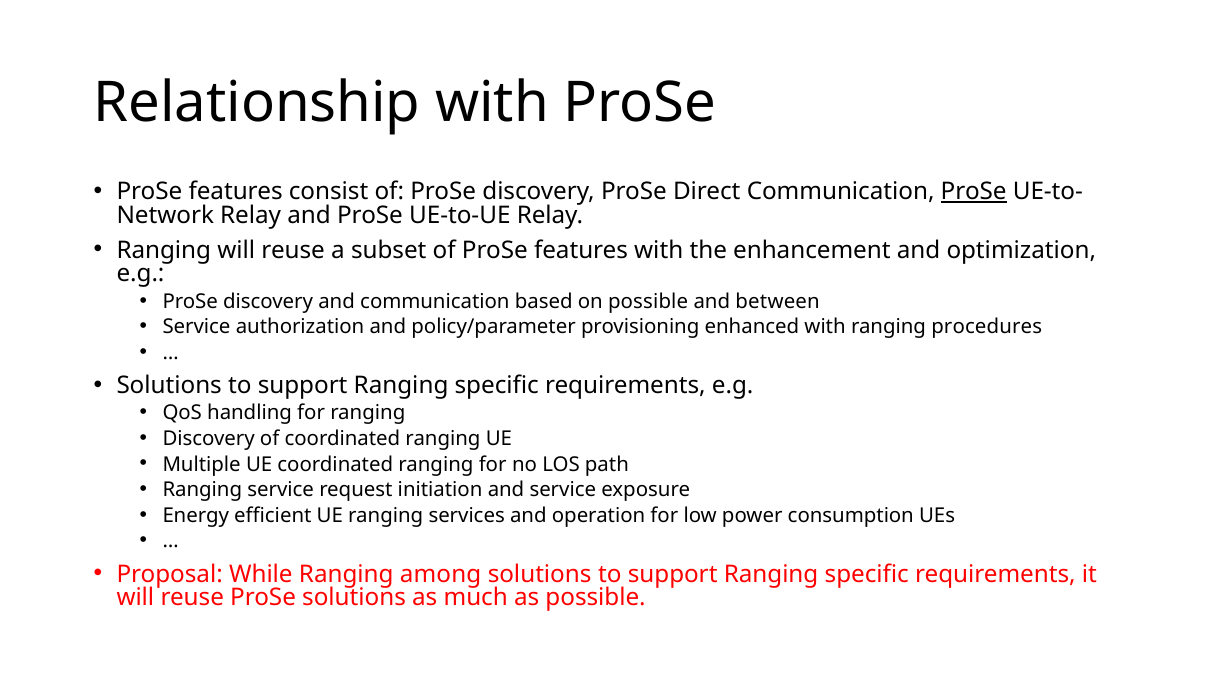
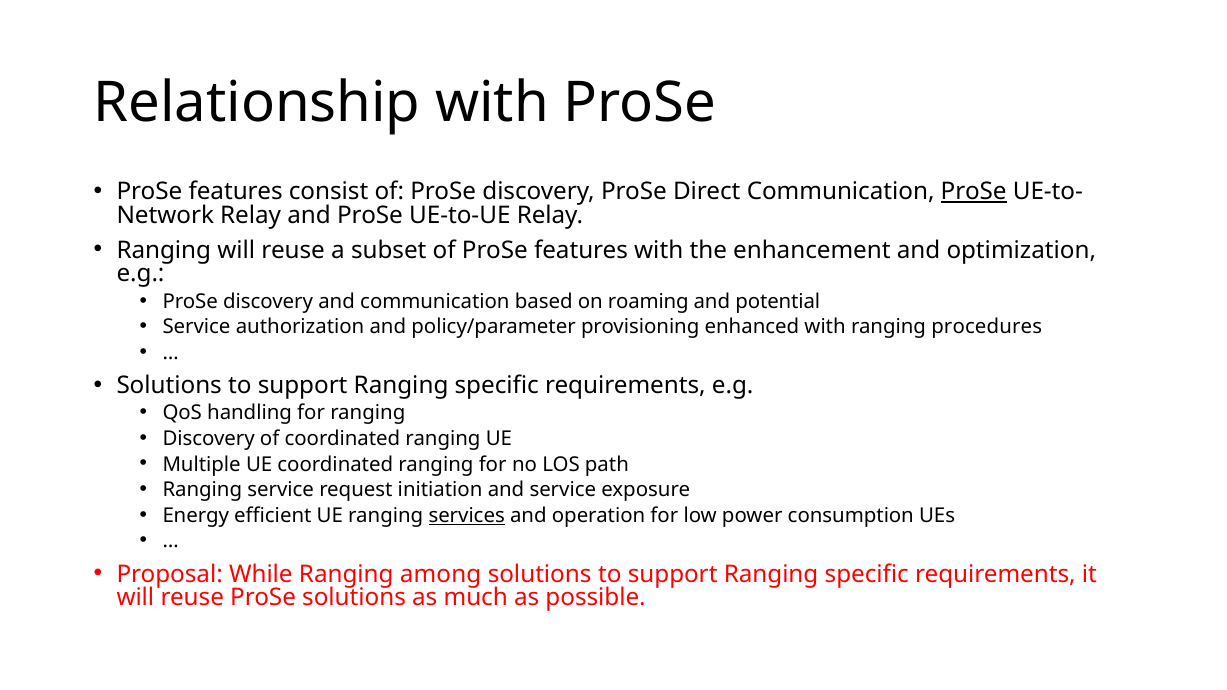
on possible: possible -> roaming (648, 302)
between: between -> potential (778, 302)
services underline: none -> present (467, 516)
